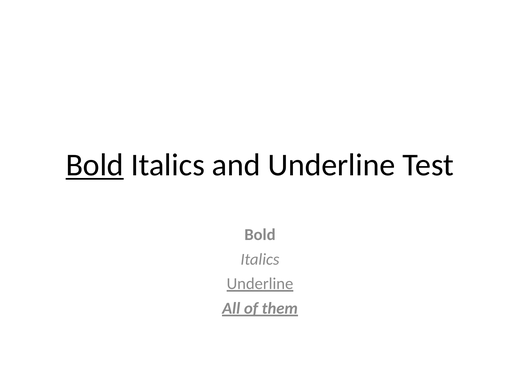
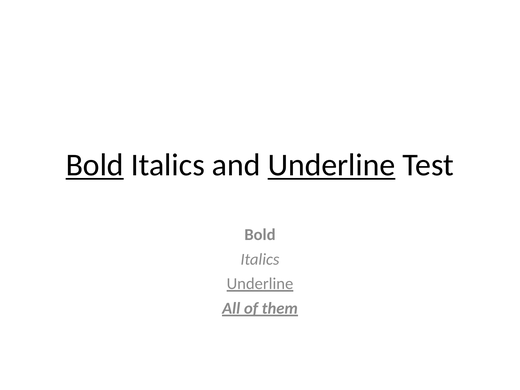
Underline underline: none -> present (331, 165)
